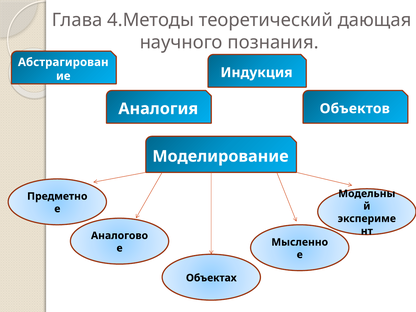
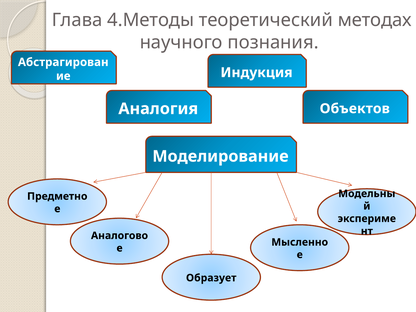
дающая: дающая -> методах (375, 20)
Объектах: Объектах -> Образует (211, 278)
